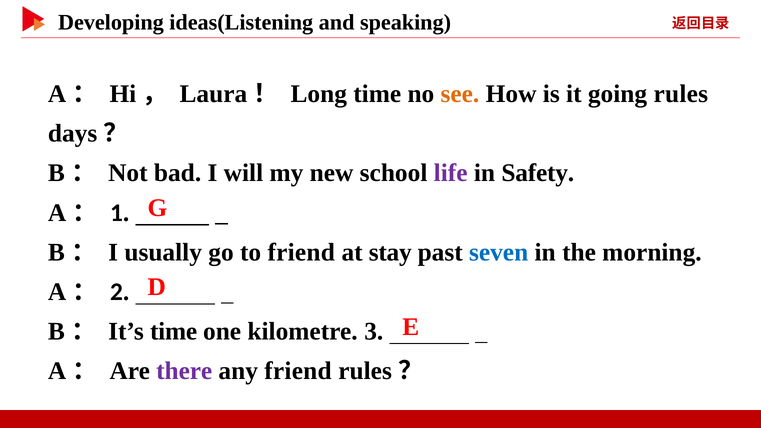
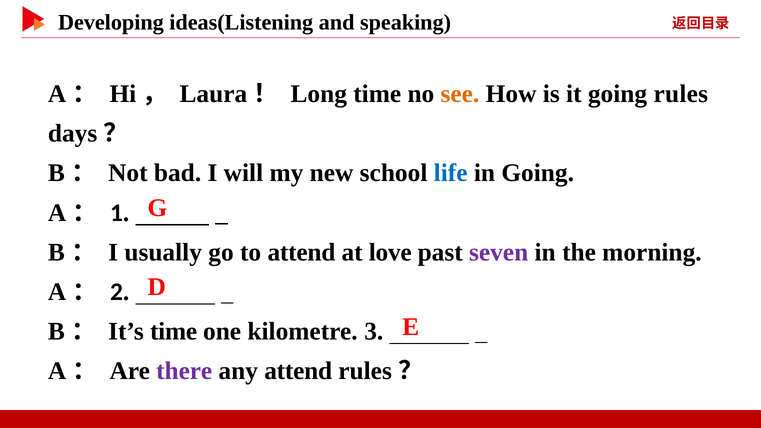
life colour: purple -> blue (451, 173)
in Safety: Safety -> Going (538, 173)
to friend: friend -> attend (301, 252)
stay: stay -> love (390, 252)
seven colour: blue -> purple (499, 252)
any friend: friend -> attend (298, 371)
